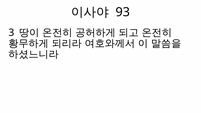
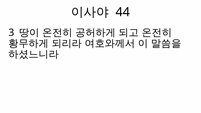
93: 93 -> 44 (123, 12)
